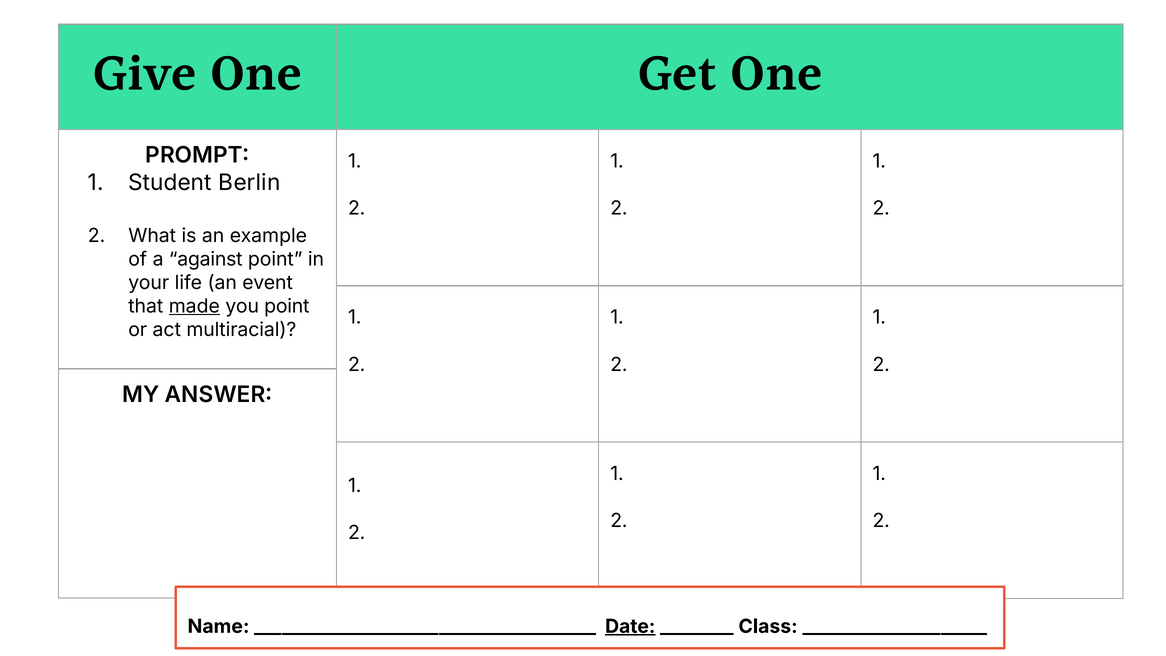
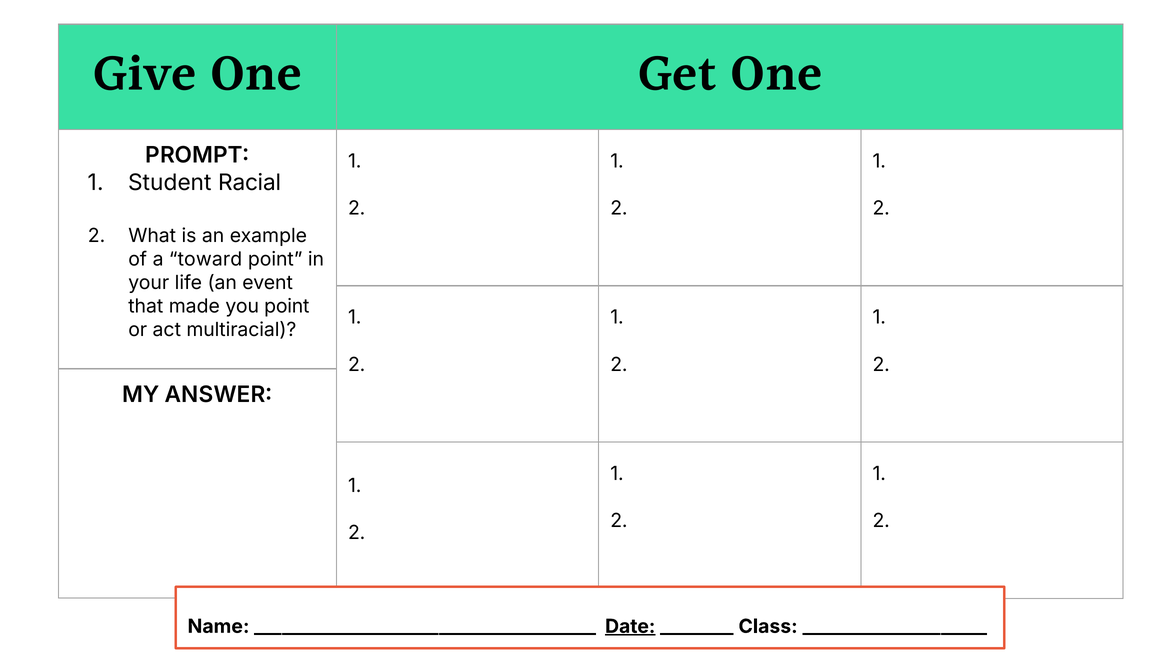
Berlin: Berlin -> Racial (250, 183)
against: against -> toward (206, 259)
made underline: present -> none (194, 306)
